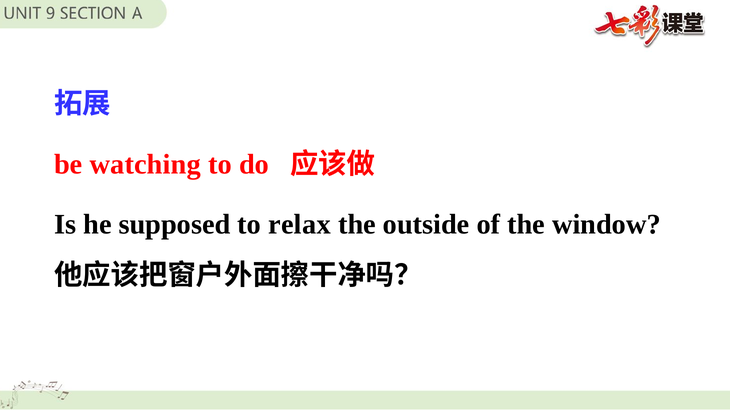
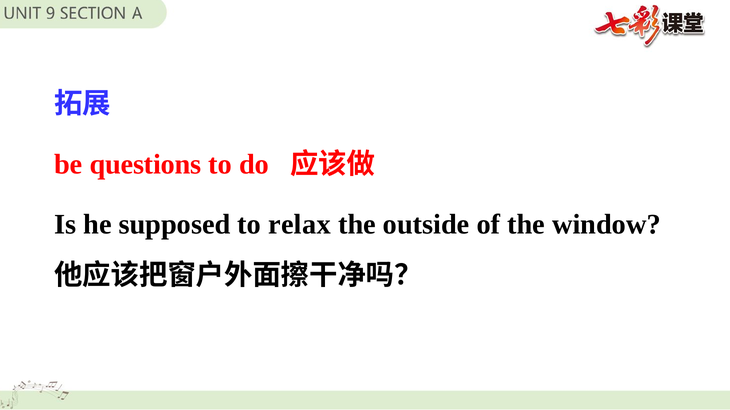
watching: watching -> questions (146, 164)
